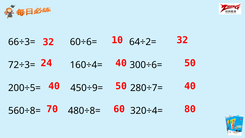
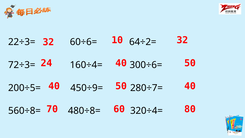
66÷3=: 66÷3= -> 22÷3= (22, 42)
